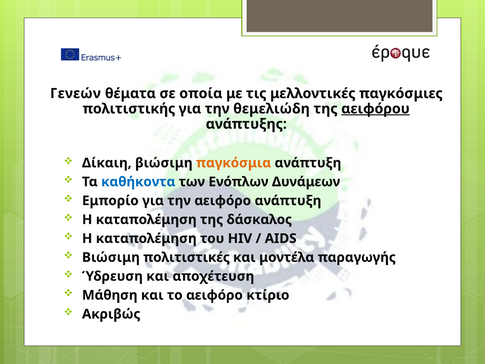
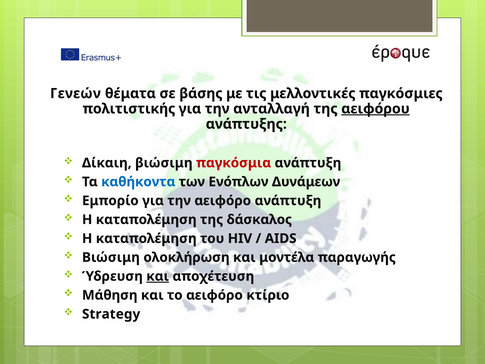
οποία: οποία -> βάσης (201, 93)
θεμελιώδη: θεμελιώδη -> ανταλλαγή (272, 109)
παγκόσμια colour: orange -> red (234, 163)
πολιτιστικές: πολιτιστικές -> ολοκλήρωση (186, 257)
και underline: none -> present (158, 276)
Ακριβώς: Ακριβώς -> Strategy (111, 314)
